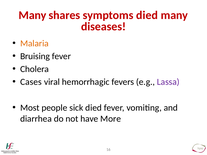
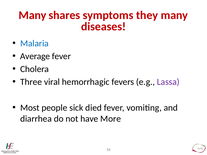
symptoms died: died -> they (147, 15)
Malaria colour: orange -> blue (34, 43)
Bruising: Bruising -> Average (35, 56)
Cases: Cases -> Three (31, 82)
